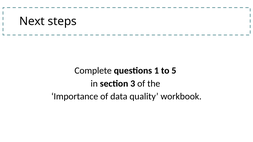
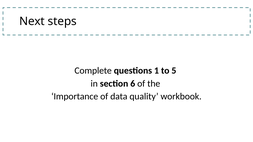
3: 3 -> 6 (133, 84)
